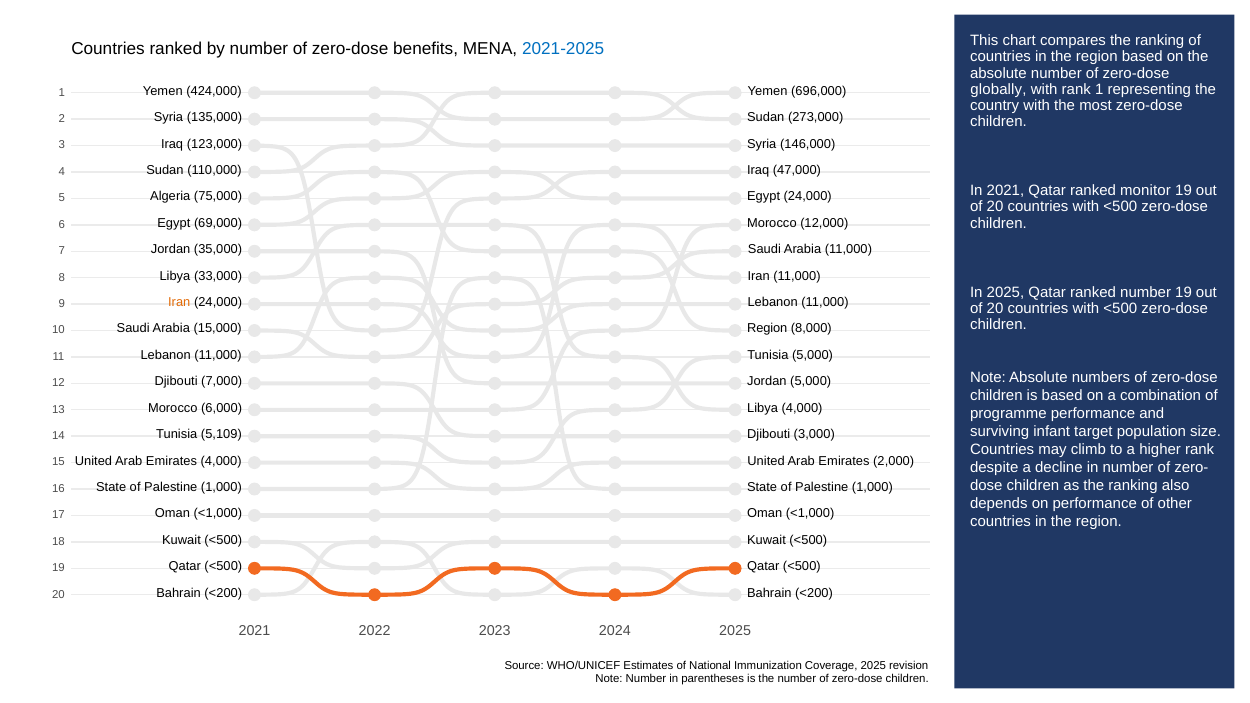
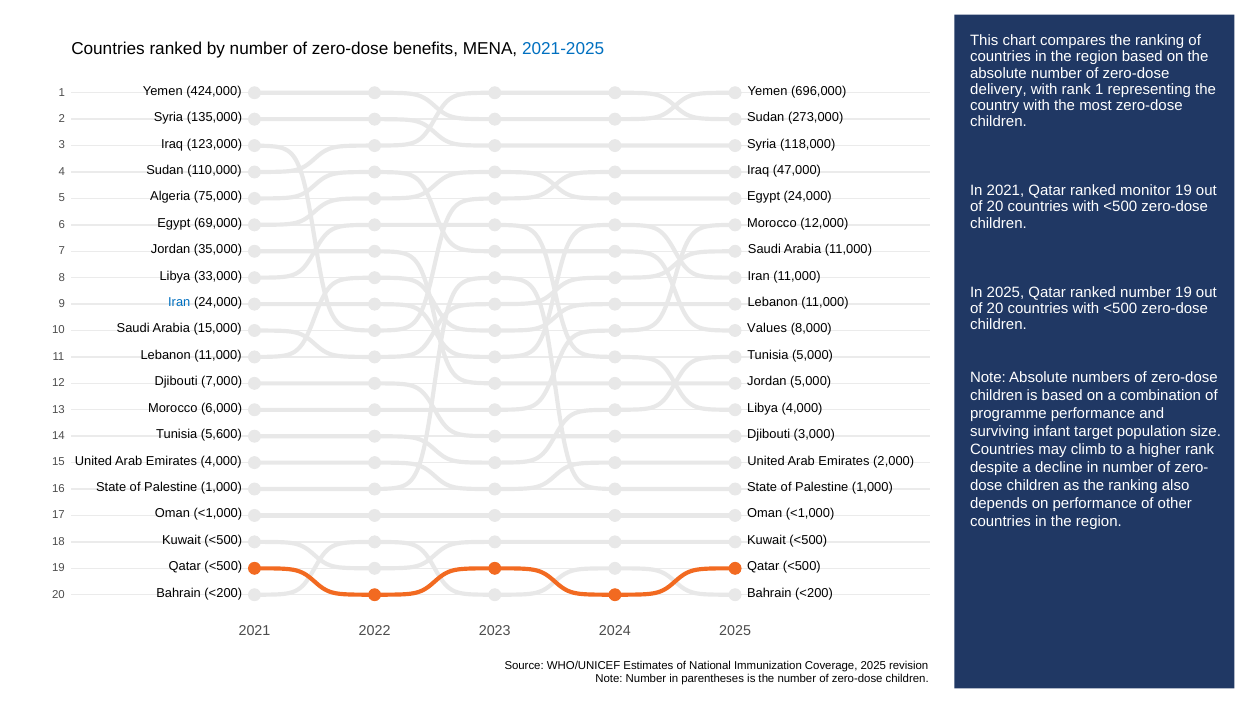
globally: globally -> delivery (998, 89)
146,000: 146,000 -> 118,000 (808, 144)
Iran colour: orange -> blue (179, 302)
Region: Region -> Values (767, 329)
5,109: 5,109 -> 5,600 (221, 434)
